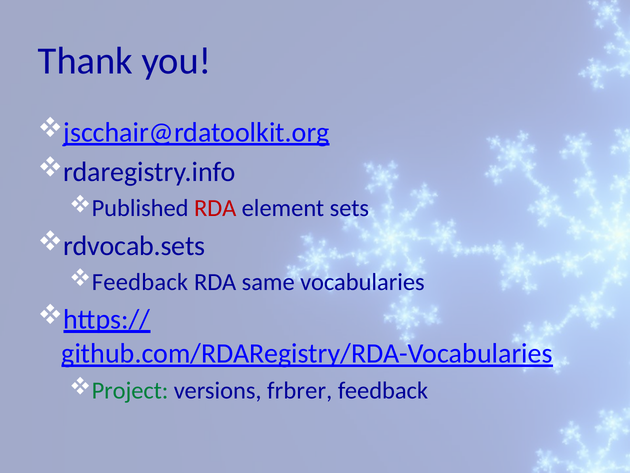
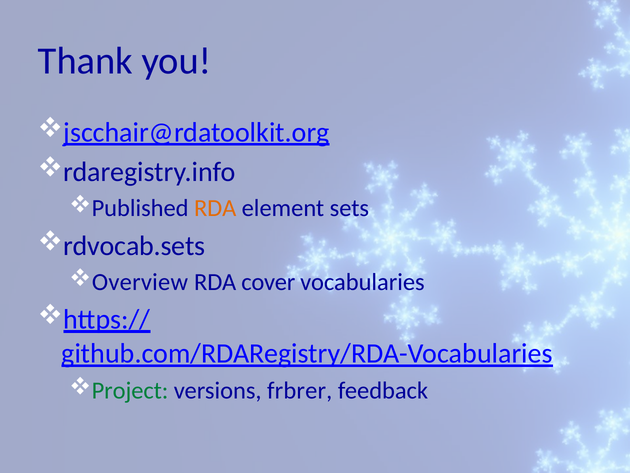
RDA colour: red -> orange (215, 208)
Feedback: Feedback -> Overview (140, 282)
same: same -> cover (268, 282)
